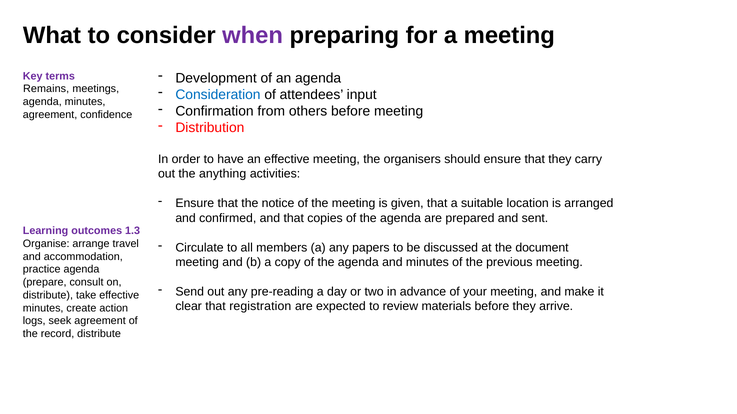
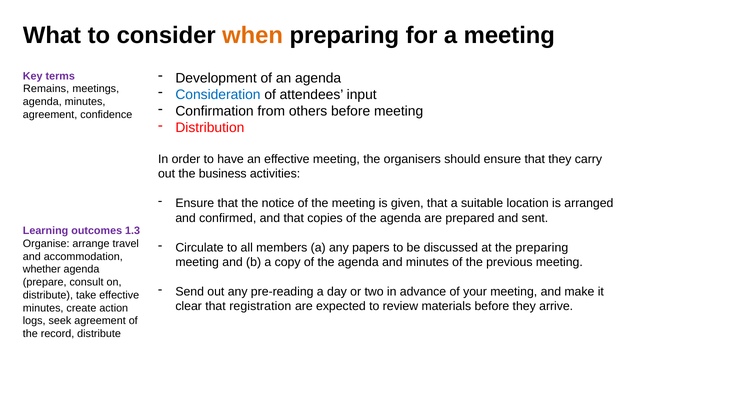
when colour: purple -> orange (253, 36)
anything: anything -> business (223, 174)
the document: document -> preparing (542, 248)
practice: practice -> whether (42, 270)
